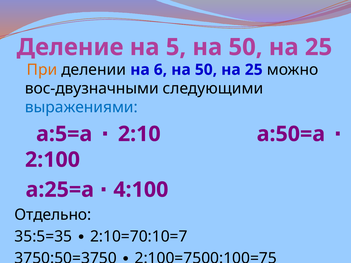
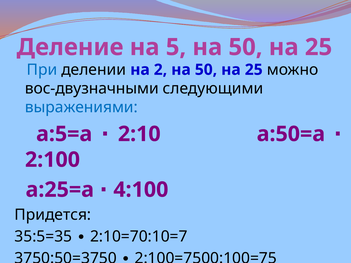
При colour: orange -> blue (42, 70)
6: 6 -> 2 (160, 70)
Отдельно: Отдельно -> Придется (53, 215)
